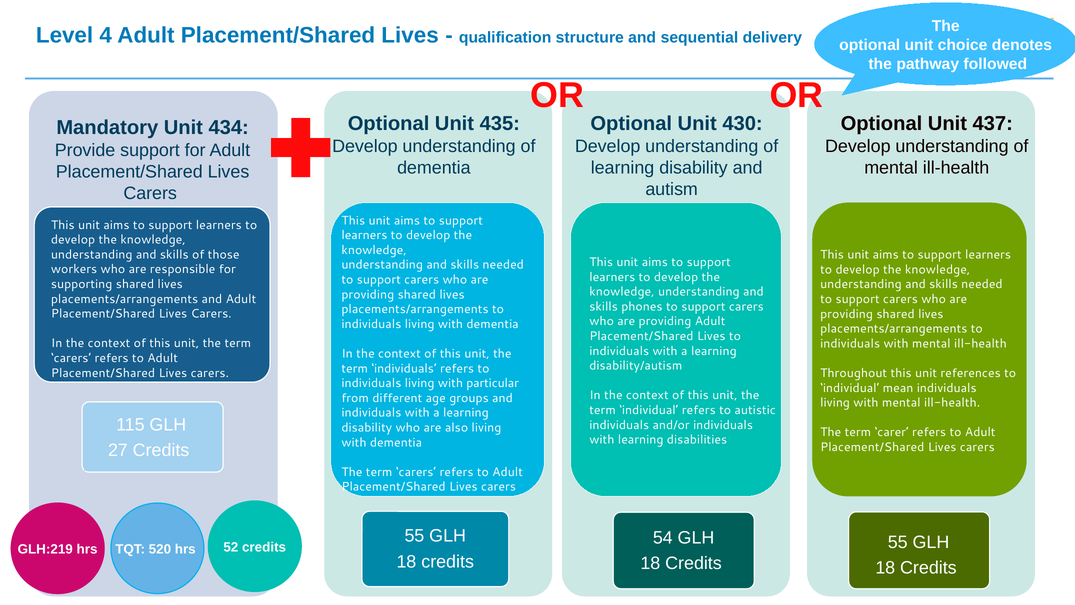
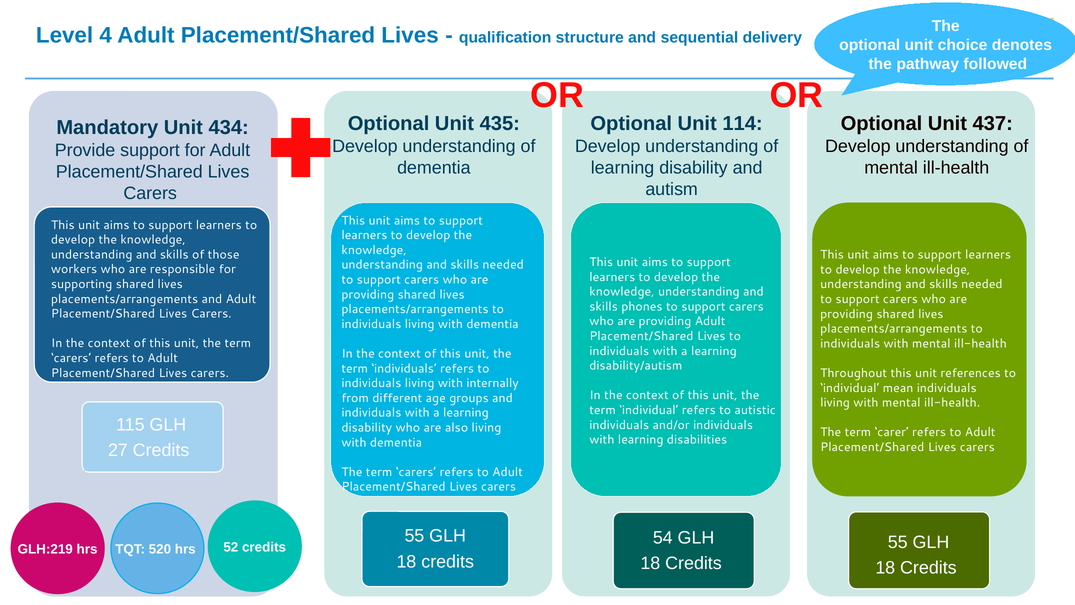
430: 430 -> 114 (743, 124)
particular: particular -> internally (493, 383)
